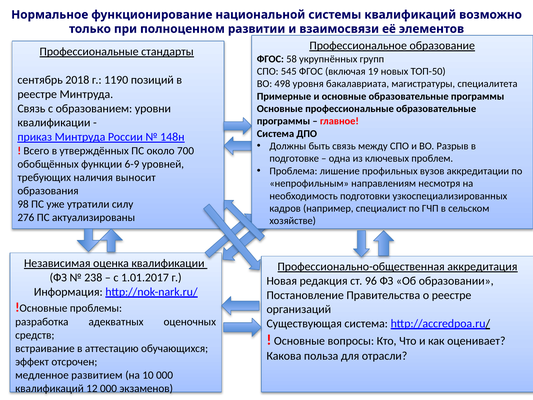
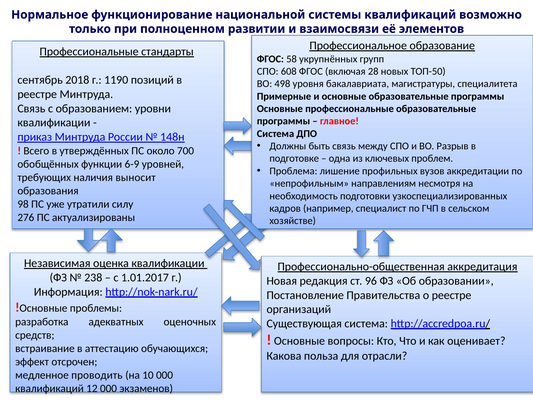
545: 545 -> 608 (289, 71)
19: 19 -> 28 (373, 71)
развитием: развитием -> проводить (97, 375)
